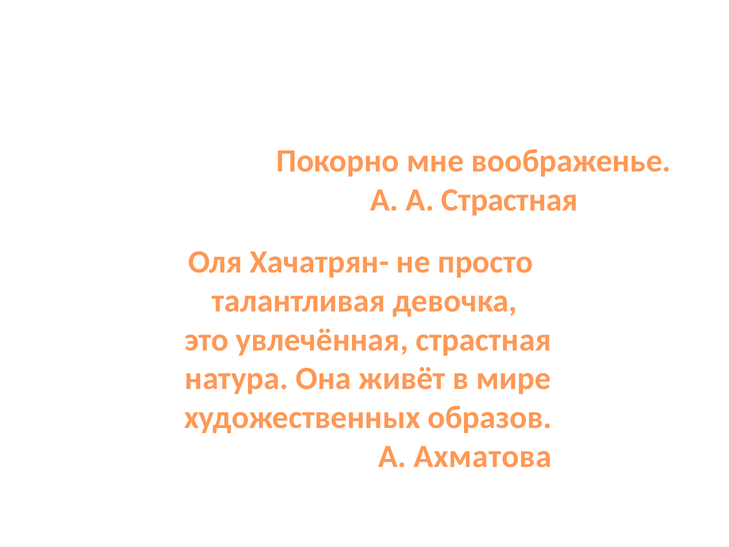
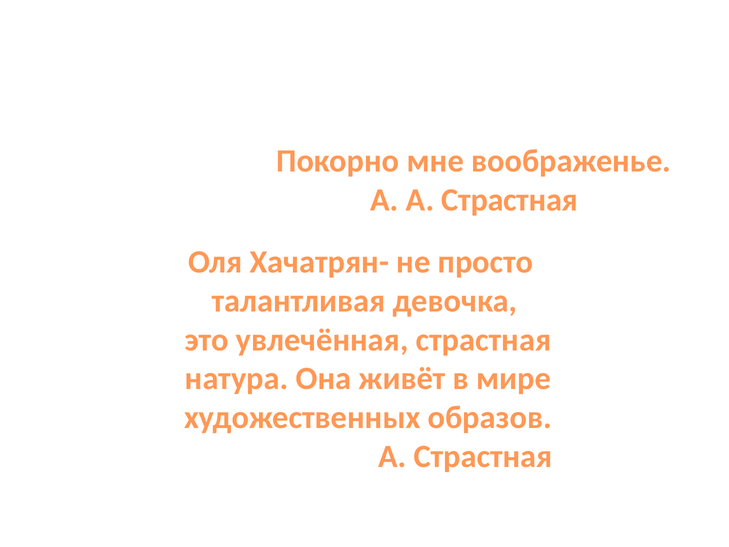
Ахматова: Ахматова -> Страстная (483, 456)
